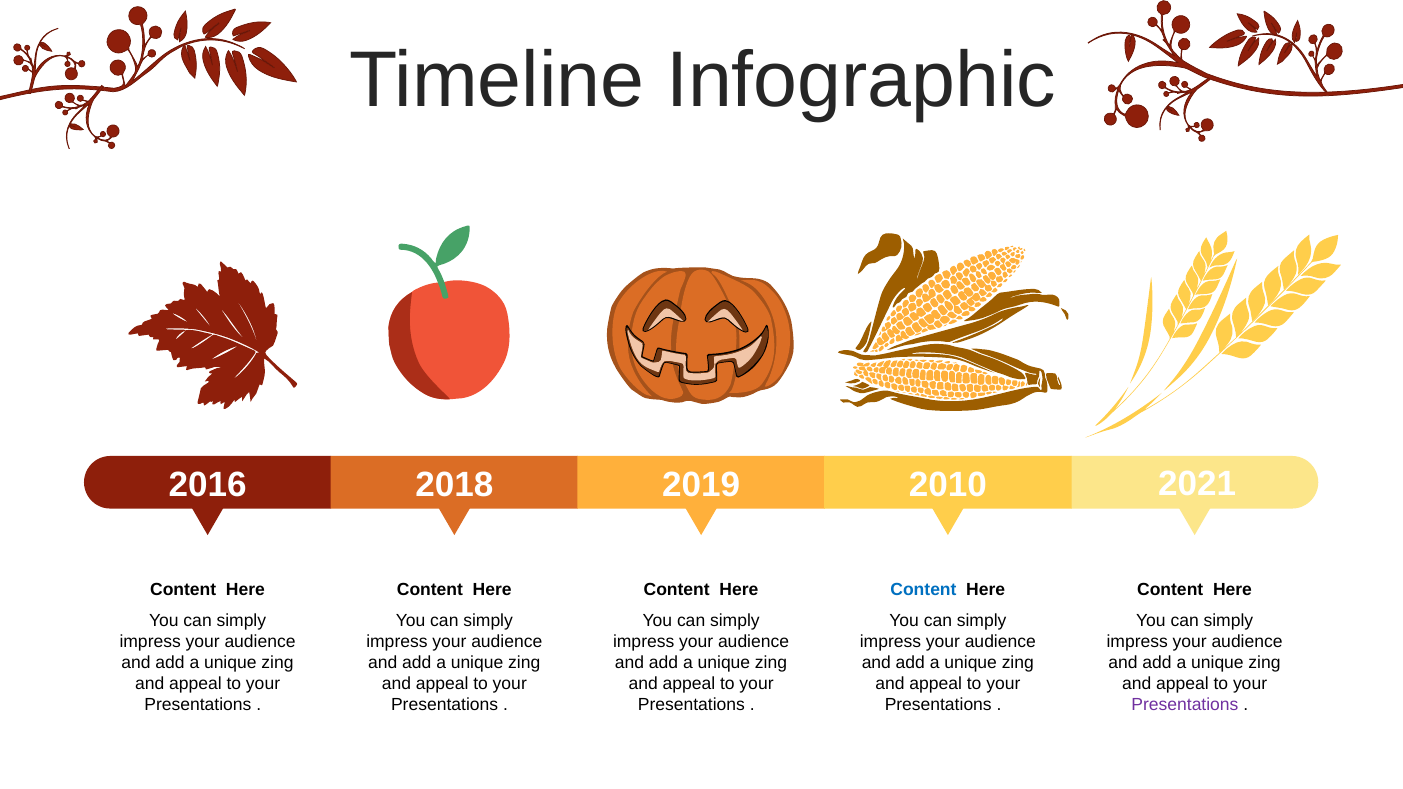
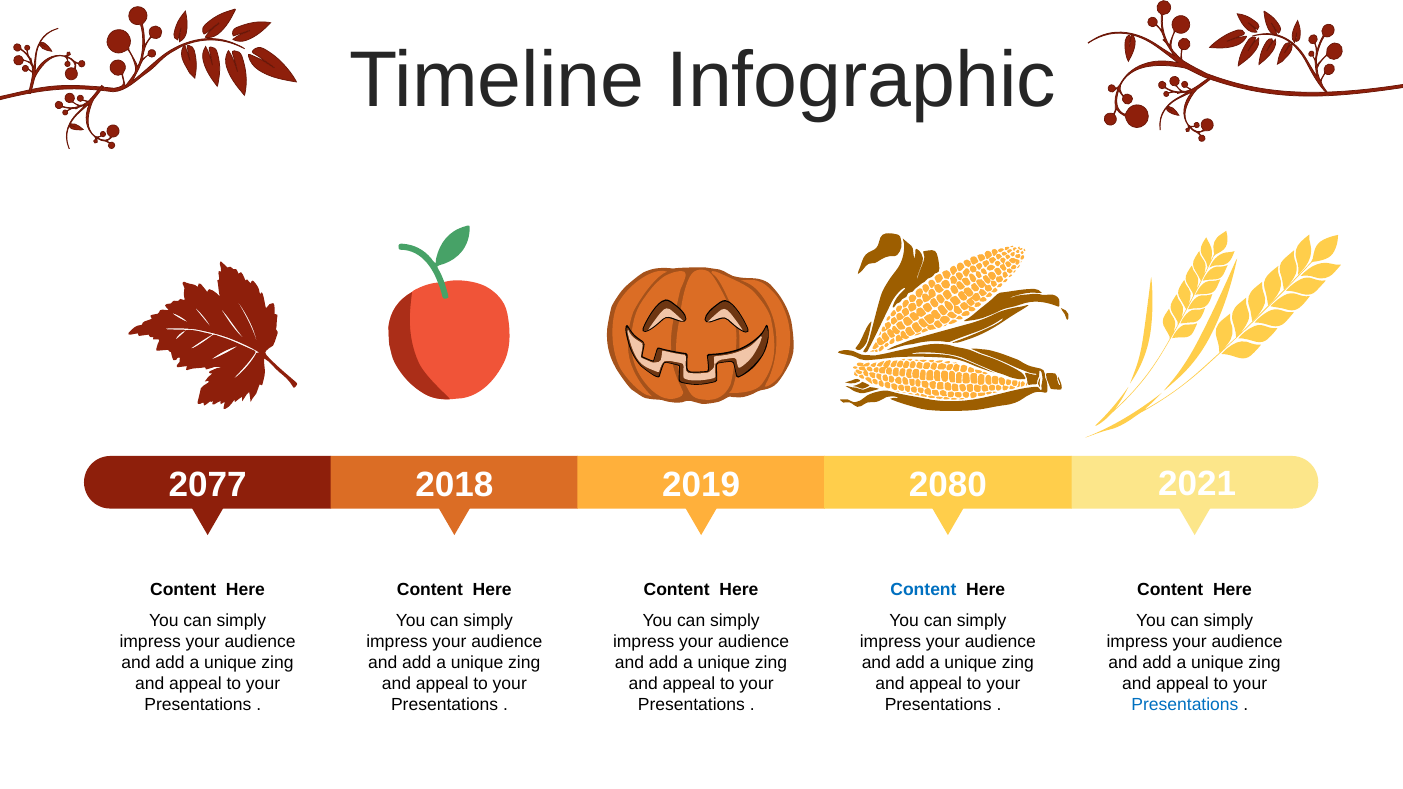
2016: 2016 -> 2077 (208, 485)
2010: 2010 -> 2080 (948, 485)
Presentations colour: purple -> blue (1185, 705)
